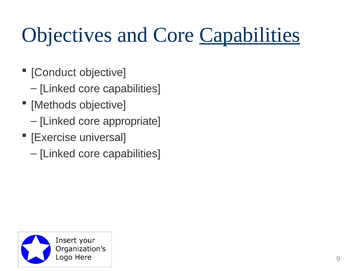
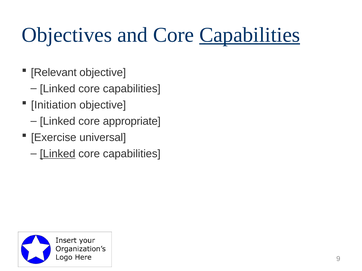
Conduct: Conduct -> Relevant (54, 73)
Methods: Methods -> Initiation (54, 105)
Linked underline: none -> present (58, 154)
